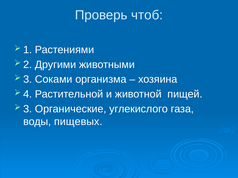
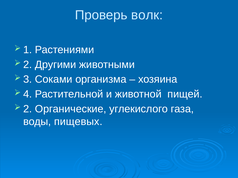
чтоб: чтоб -> волк (147, 15)
3: 3 -> 2 (28, 109)
